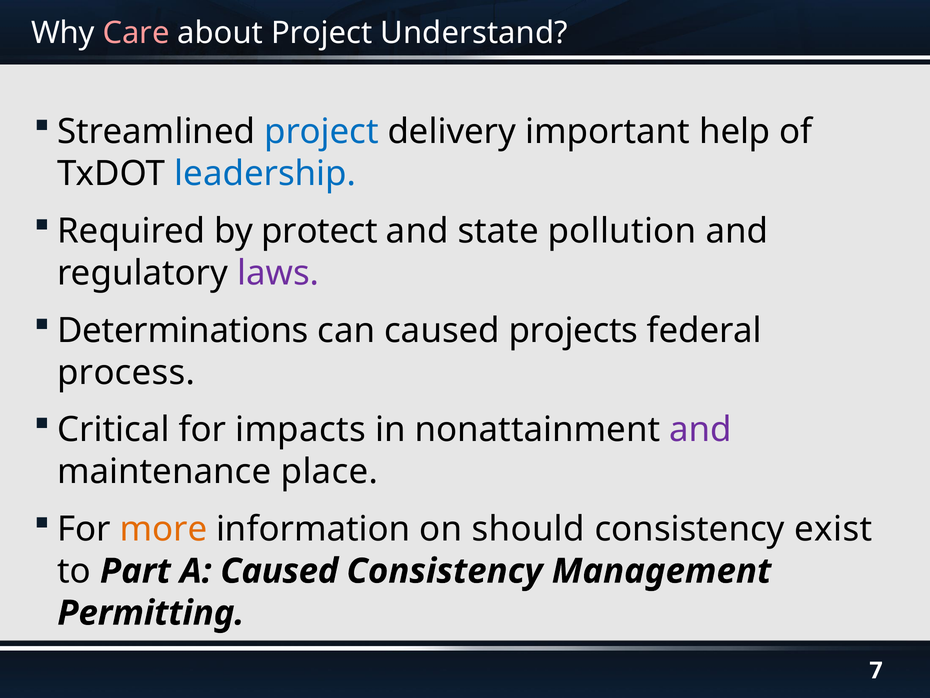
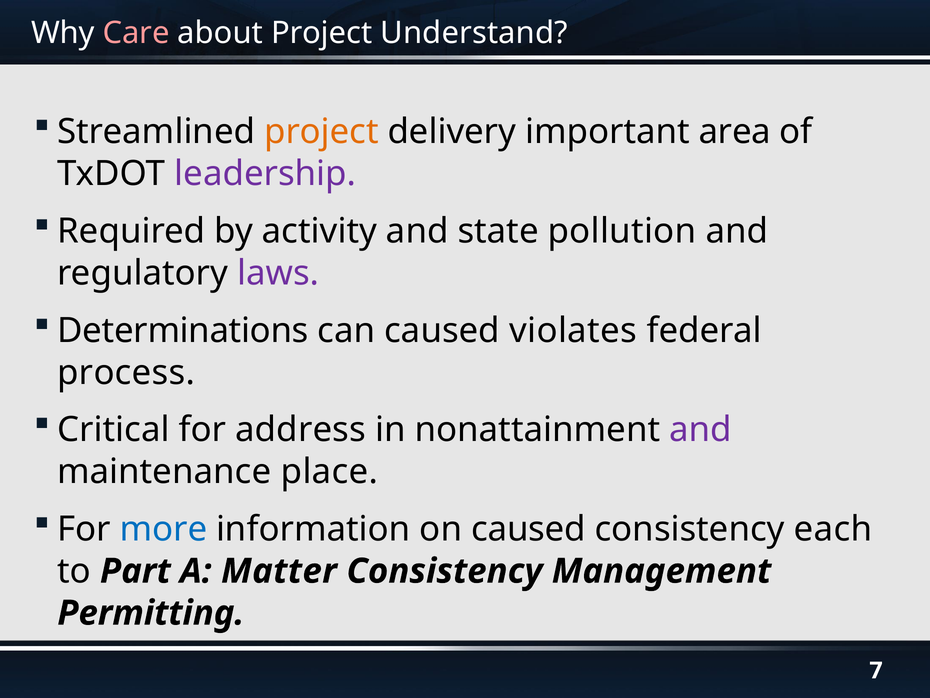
project colour: blue -> orange (321, 132)
help: help -> area (735, 132)
leadership colour: blue -> purple (265, 174)
protect: protect -> activity (319, 231)
projects: projects -> violates (573, 330)
impacts: impacts -> address (301, 430)
more colour: orange -> blue (164, 529)
on should: should -> caused (529, 529)
exist: exist -> each (833, 529)
A Caused: Caused -> Matter (279, 571)
